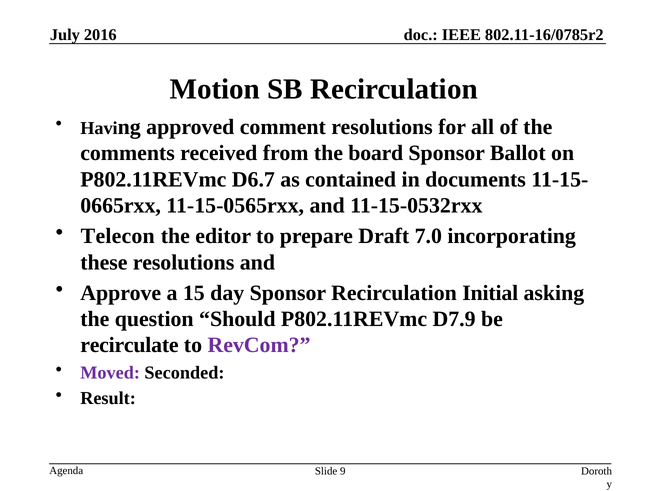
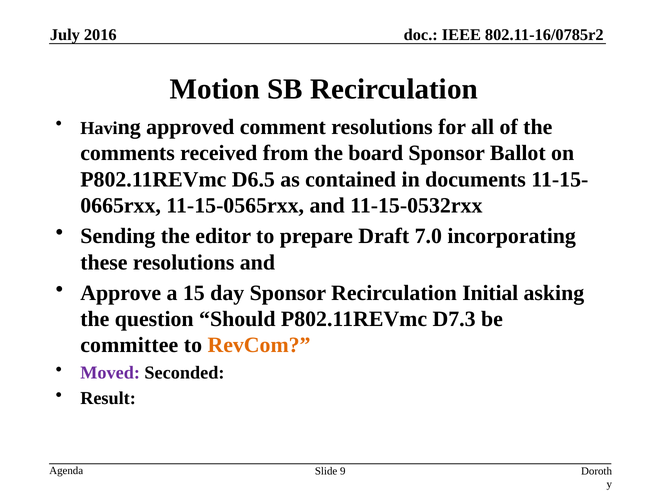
D6.7: D6.7 -> D6.5 (253, 179)
Telecon: Telecon -> Sending (118, 236)
D7.9: D7.9 -> D7.3 (454, 319)
recirculate: recirculate -> committee (129, 345)
RevCom colour: purple -> orange (259, 345)
